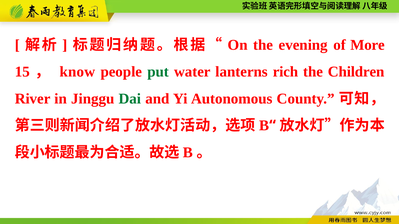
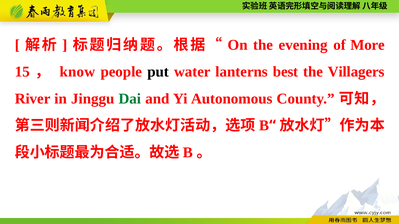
put colour: green -> black (158, 72)
rich: rich -> best (286, 72)
Children: Children -> Villagers (356, 72)
